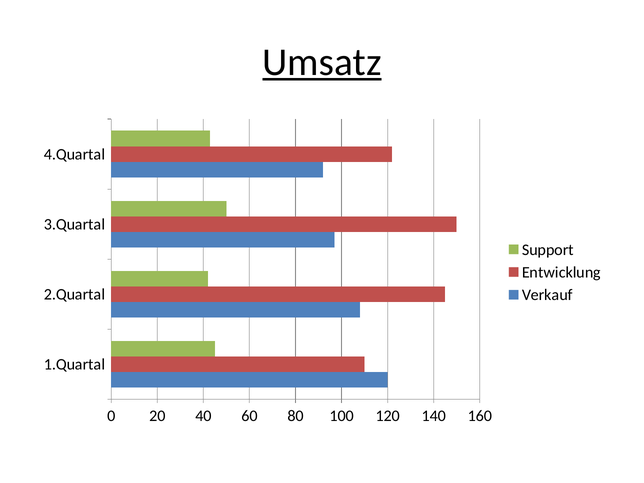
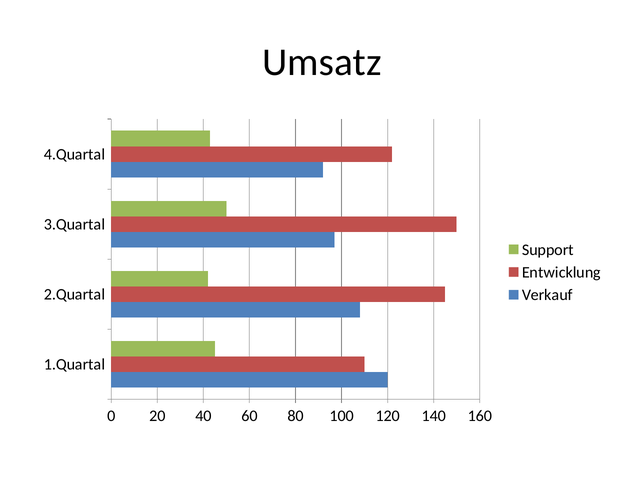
Umsatz underline: present -> none (322, 62)
